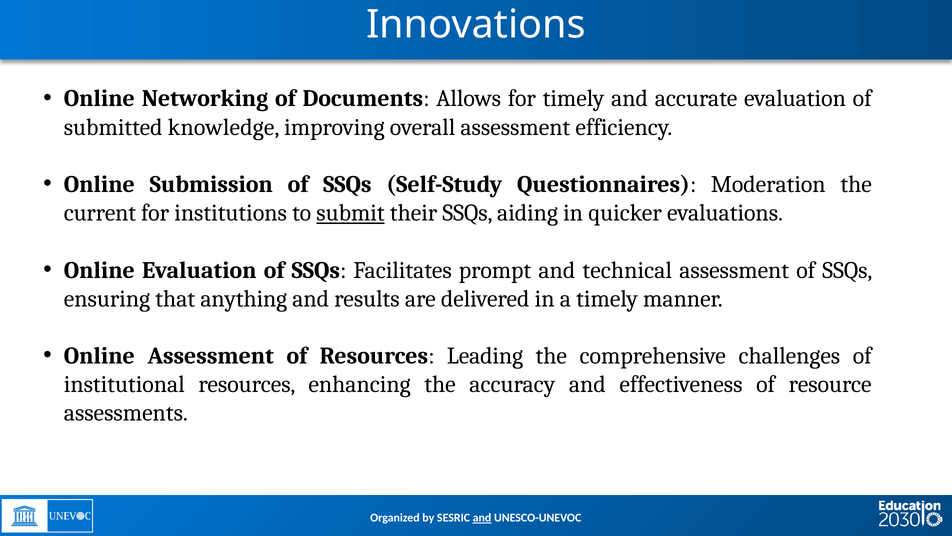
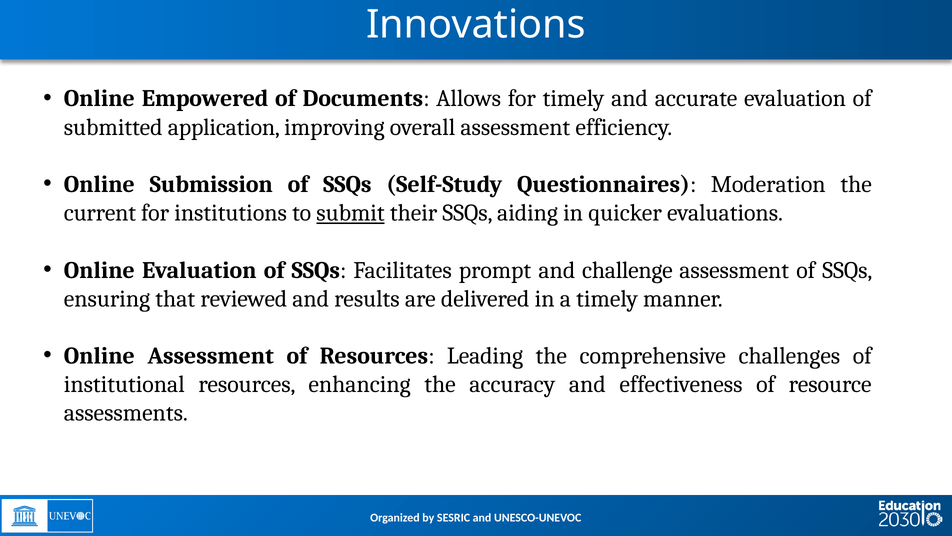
Networking: Networking -> Empowered (205, 99)
knowledge: knowledge -> application (224, 127)
technical: technical -> challenge (627, 270)
anything: anything -> reviewed (244, 298)
and underline: present -> none (482, 517)
